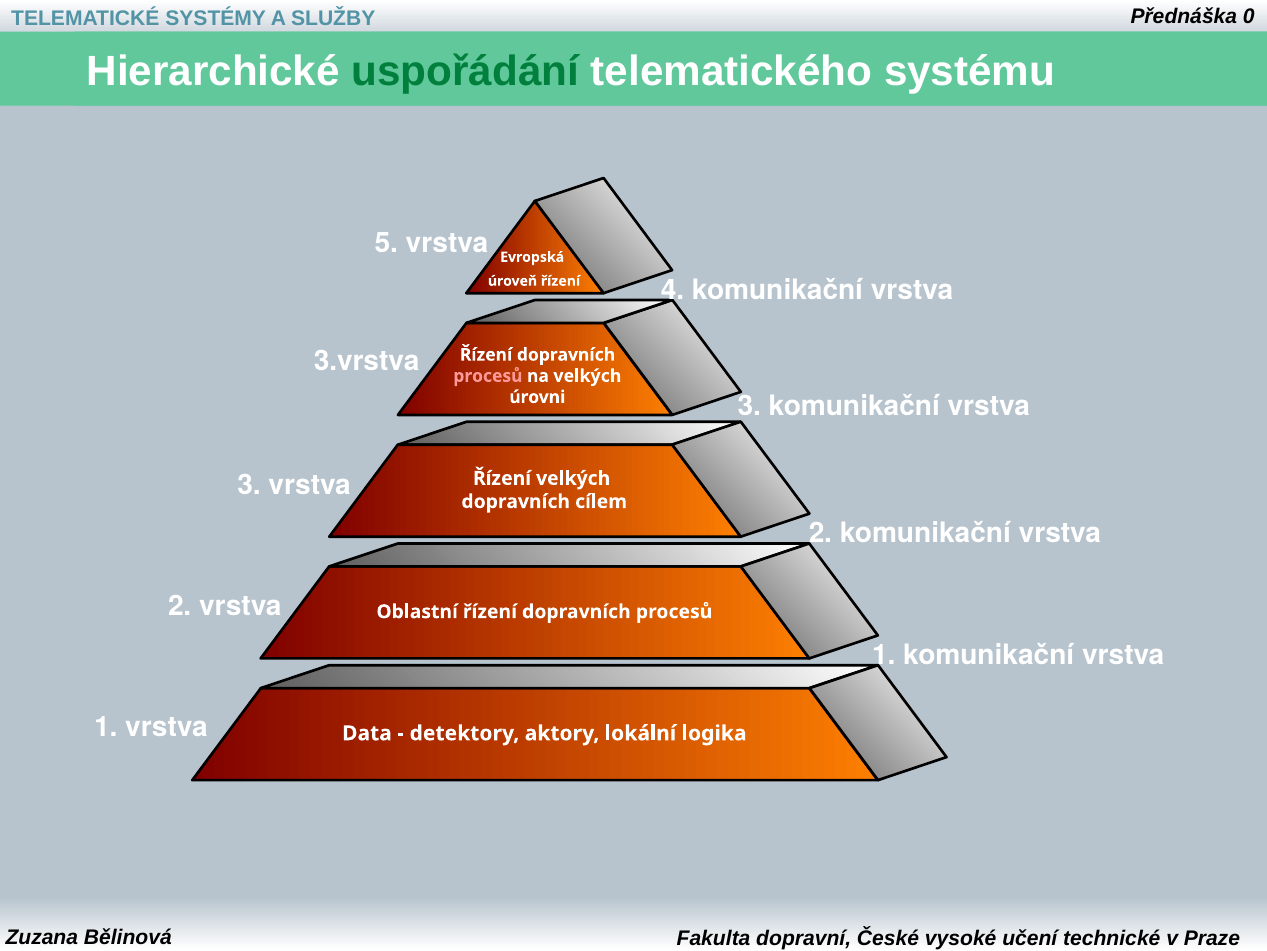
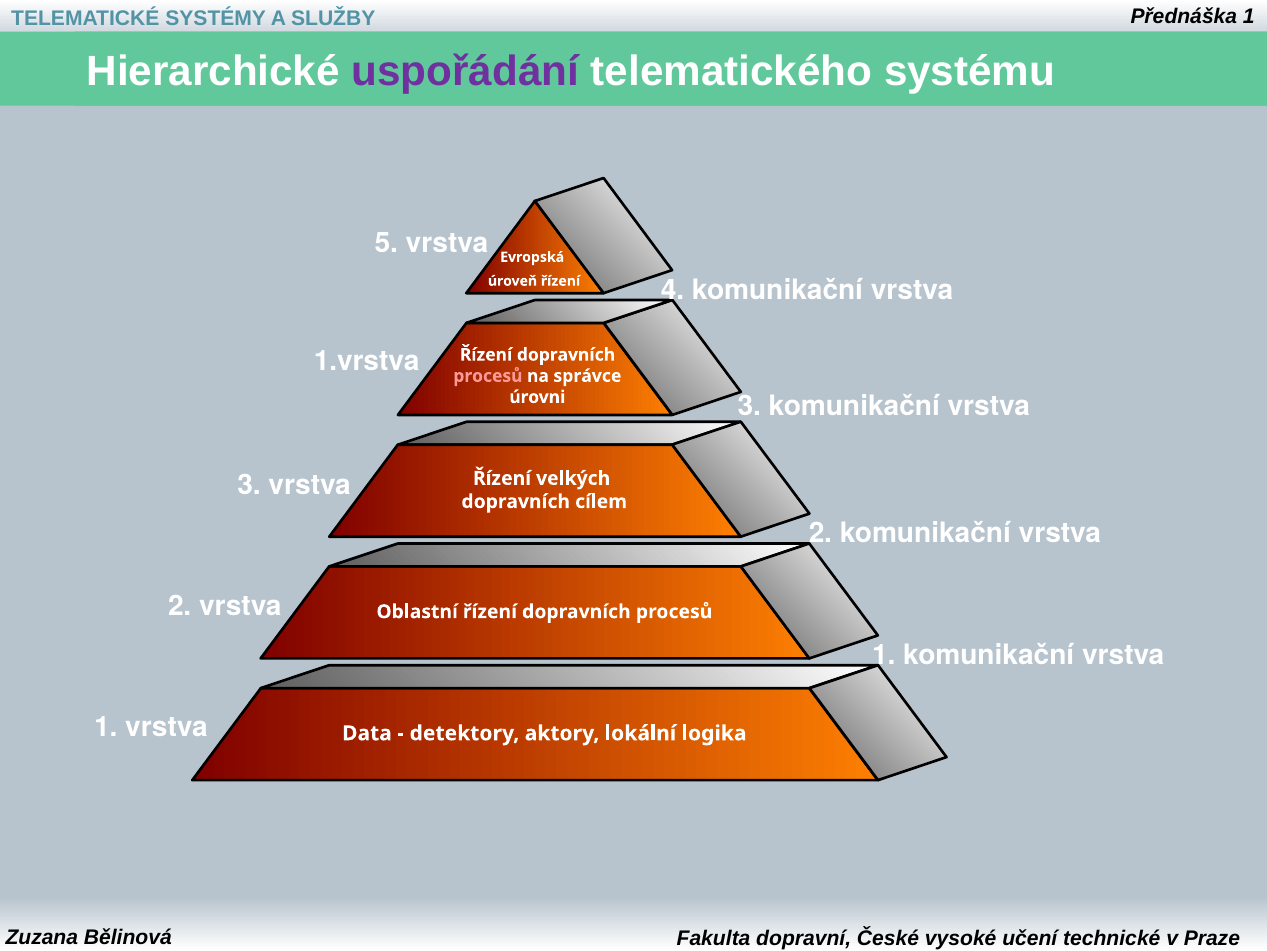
0: 0 -> 1 (1249, 17)
uspořádání colour: green -> purple (465, 72)
3.vrstva: 3.vrstva -> 1.vrstva (367, 361)
na velkých: velkých -> správce (587, 376)
